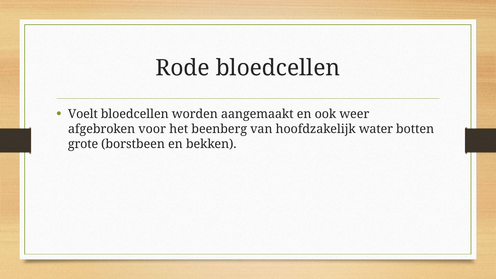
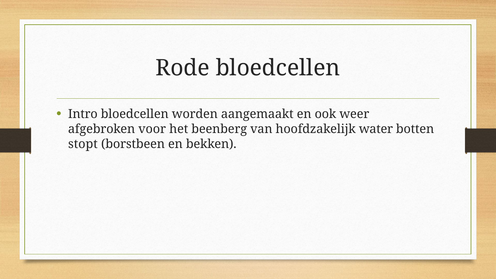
Voelt: Voelt -> Intro (83, 114)
grote: grote -> stopt (83, 144)
